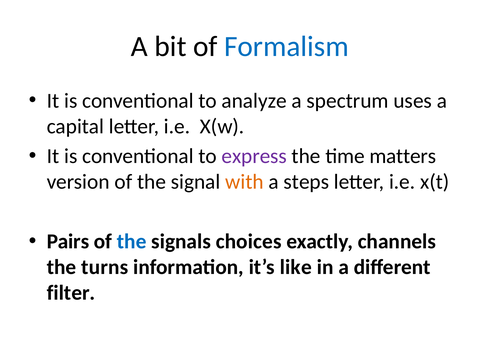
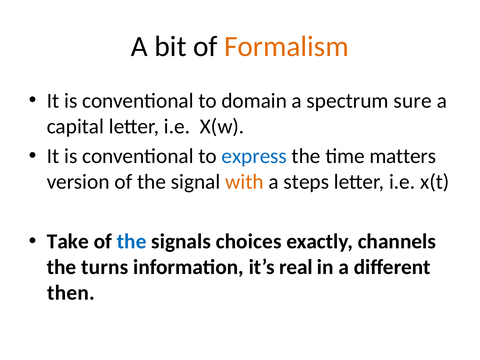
Formalism colour: blue -> orange (286, 46)
analyze: analyze -> domain (254, 101)
uses: uses -> sure (413, 101)
express colour: purple -> blue (254, 156)
Pairs: Pairs -> Take (68, 242)
like: like -> real (296, 267)
filter: filter -> then (71, 293)
